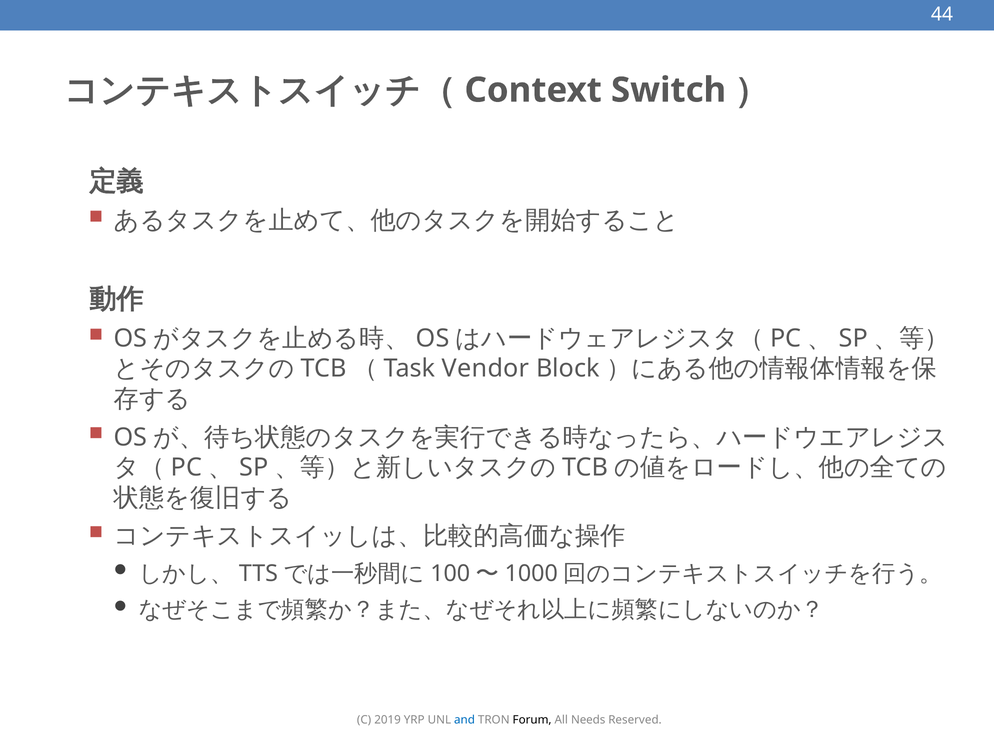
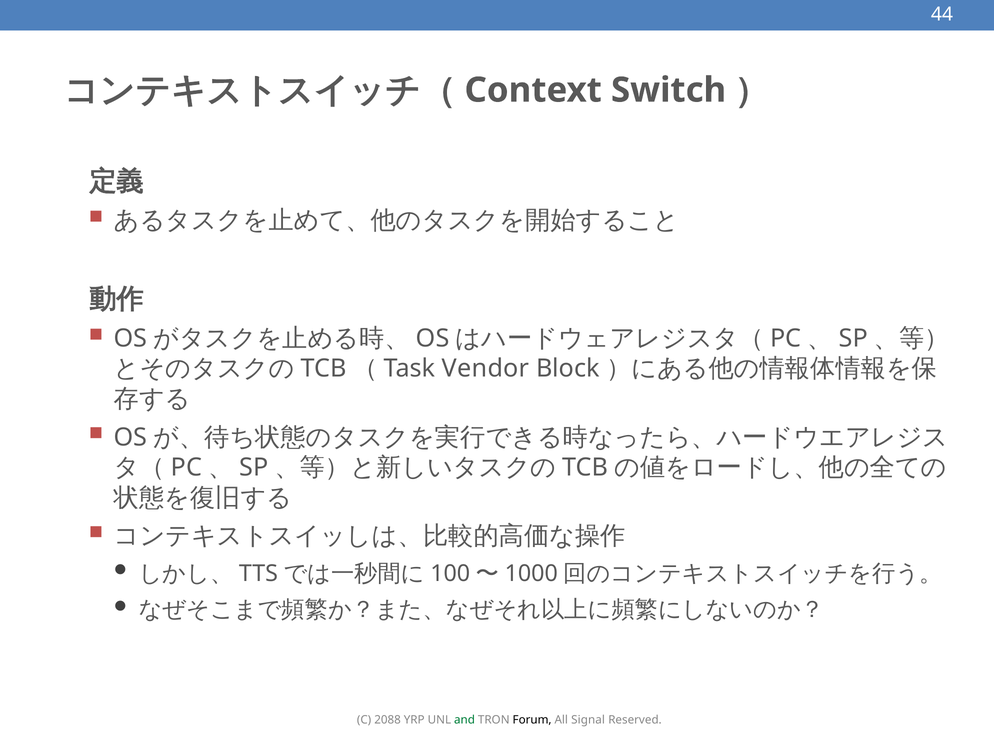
2019: 2019 -> 2088 (388, 720)
and colour: blue -> green (464, 720)
Needs: Needs -> Signal (588, 720)
